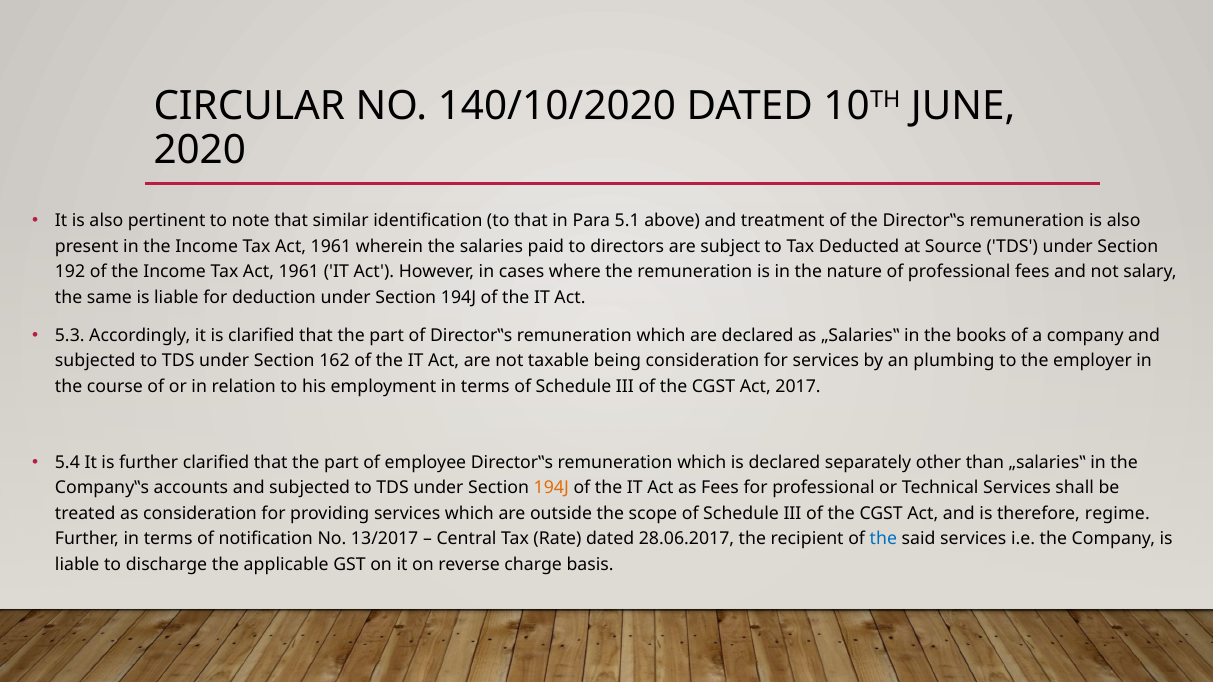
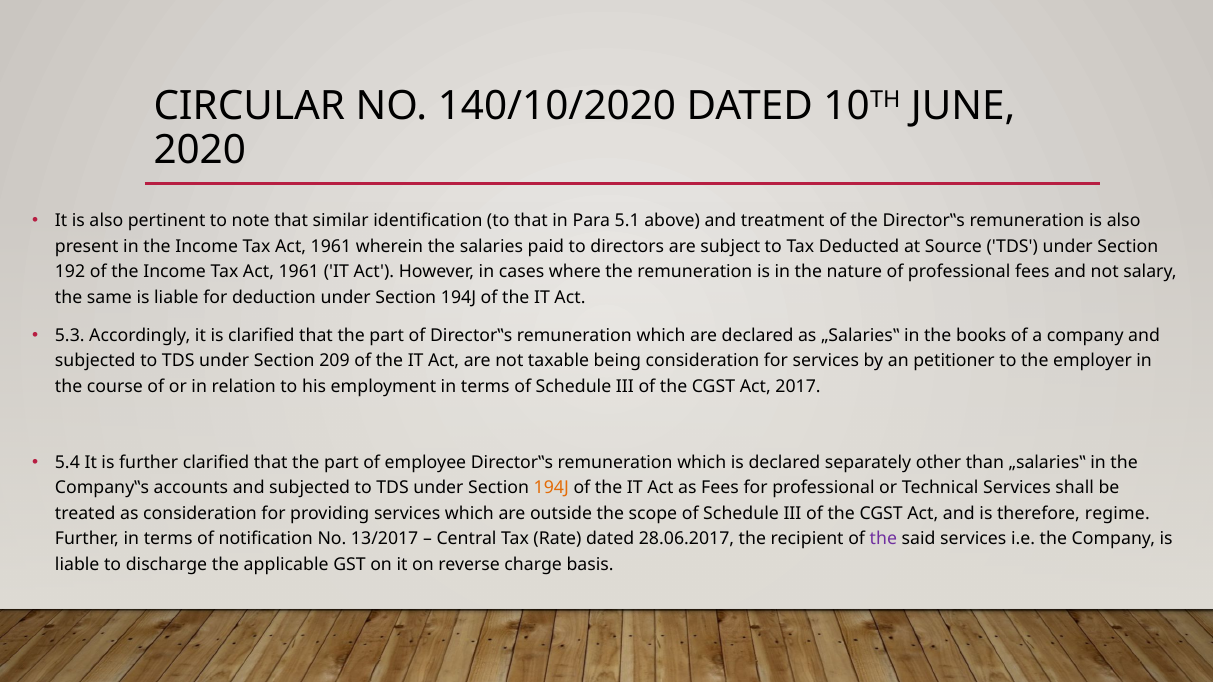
162: 162 -> 209 (335, 361)
plumbing: plumbing -> petitioner (954, 361)
the colour: blue -> purple (883, 539)
